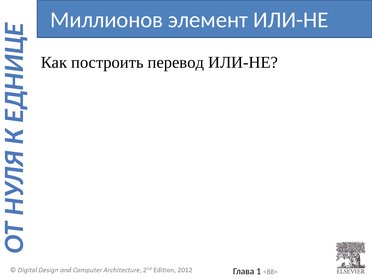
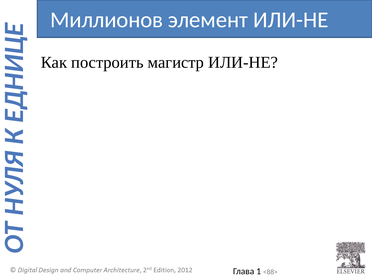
перевод: перевод -> магистр (176, 63)
